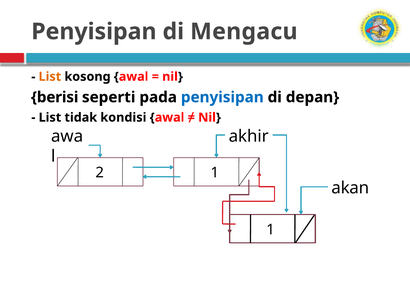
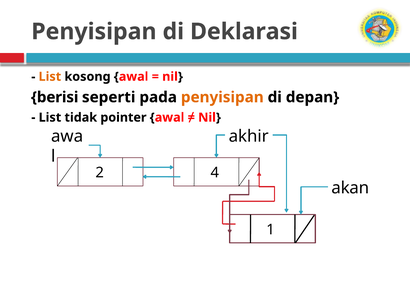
Mengacu: Mengacu -> Deklarasi (244, 32)
penyisipan colour: blue -> orange (222, 97)
kondisi: kondisi -> pointer (123, 117)
2 1: 1 -> 4 (215, 173)
